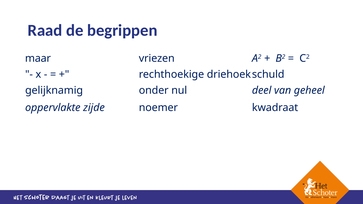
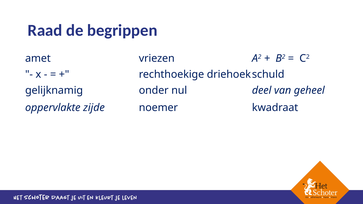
maar: maar -> amet (38, 59)
